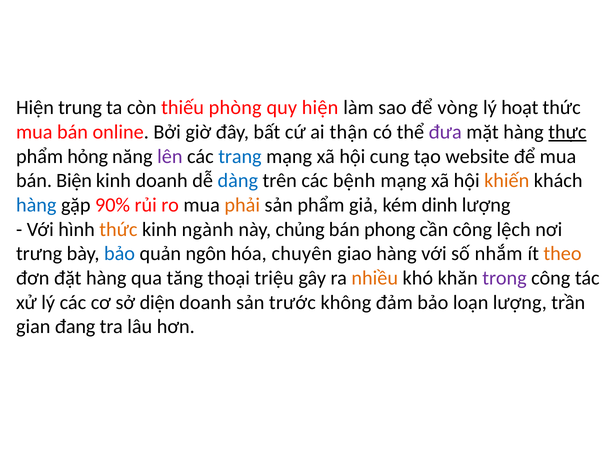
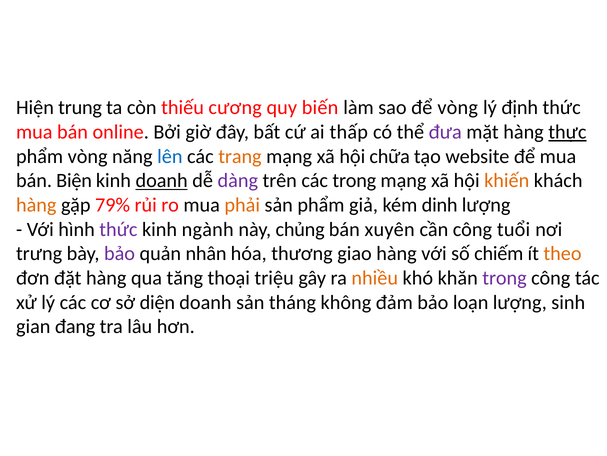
phòng: phòng -> cương (235, 108)
quy hiện: hiện -> biến (320, 108)
hoạt: hoạt -> định (520, 108)
thận: thận -> thấp (349, 132)
phẩm hỏng: hỏng -> vòng (88, 156)
lên colour: purple -> blue (170, 156)
trang colour: blue -> orange (240, 156)
cung: cung -> chữa (390, 156)
doanh underline: none -> present (162, 180)
dàng colour: blue -> purple (238, 180)
các bệnh: bệnh -> trong (354, 180)
hàng colour: blue -> orange (36, 205)
90%: 90% -> 79% (113, 205)
thức colour: orange -> purple (118, 229)
phong: phong -> xuyên (390, 229)
lệch: lệch -> tuổi (514, 229)
bảo colour: blue -> purple (120, 253)
ngôn: ngôn -> nhân (206, 253)
chuyên: chuyên -> thương (302, 253)
nhắm: nhắm -> chiếm (499, 253)
trước: trước -> tháng (293, 302)
trần: trần -> sinh (568, 302)
